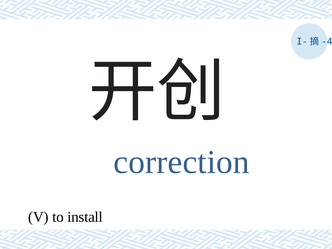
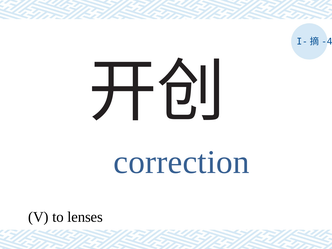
install: install -> lenses (85, 217)
